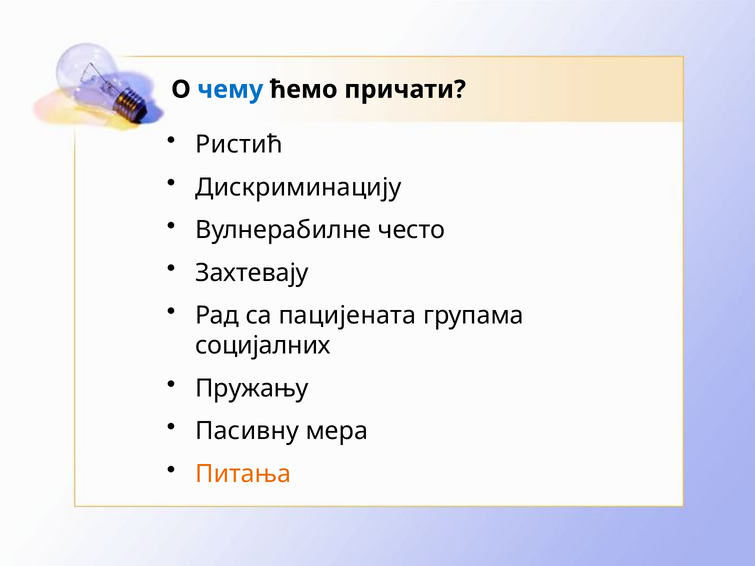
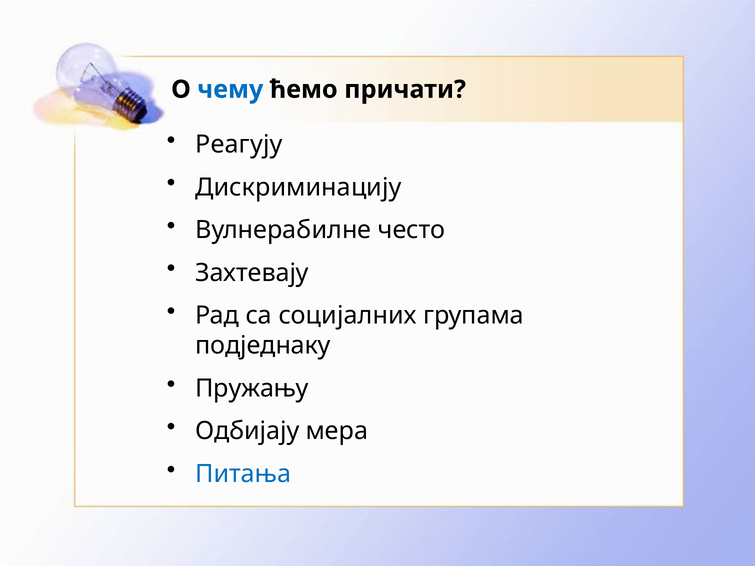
Ристић: Ристић -> Реагују (239, 145)
пацијената: пацијената -> социјалних (348, 316)
социјалних: социјалних -> подједнаку (263, 346)
Пасивну: Пасивну -> Одбијају (247, 431)
Питања colour: orange -> blue (243, 474)
